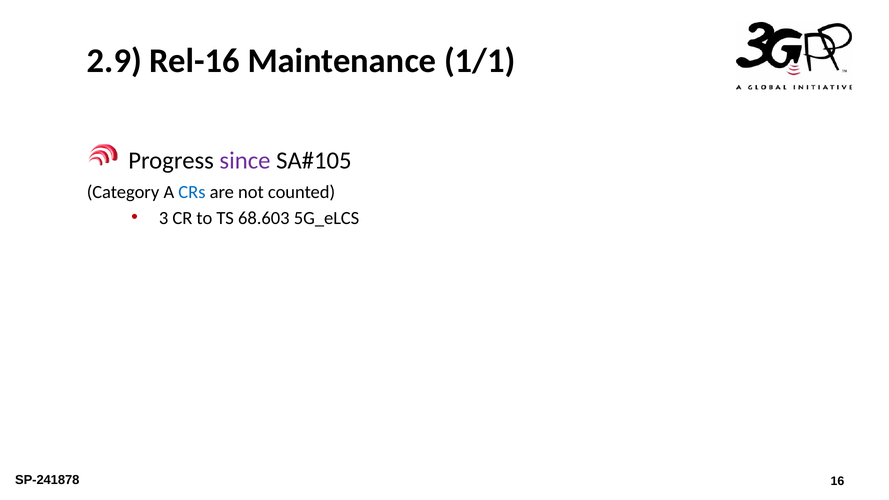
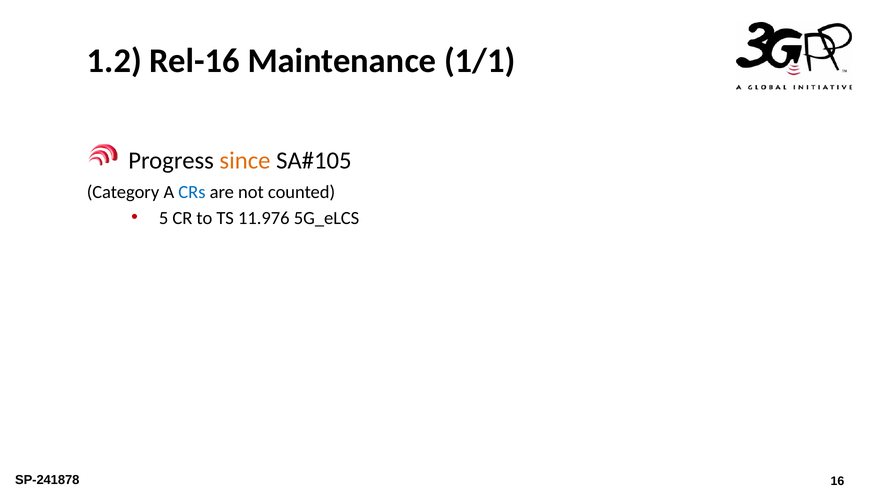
2.9: 2.9 -> 1.2 (114, 61)
since colour: purple -> orange (245, 161)
3: 3 -> 5 (164, 218)
68.603: 68.603 -> 11.976 (264, 218)
